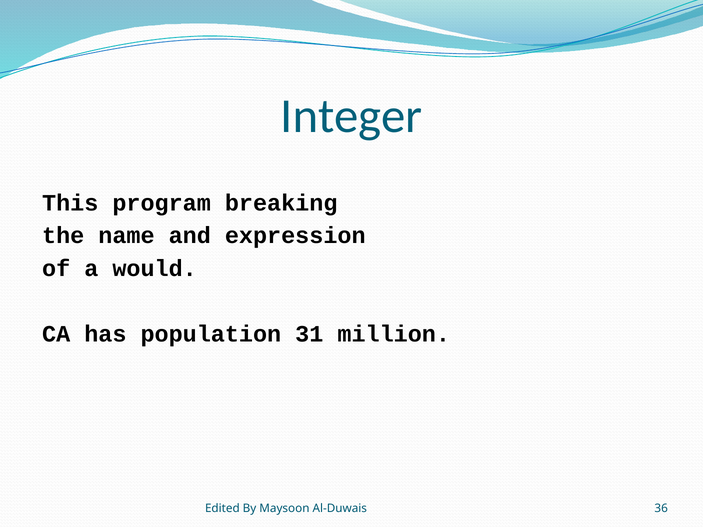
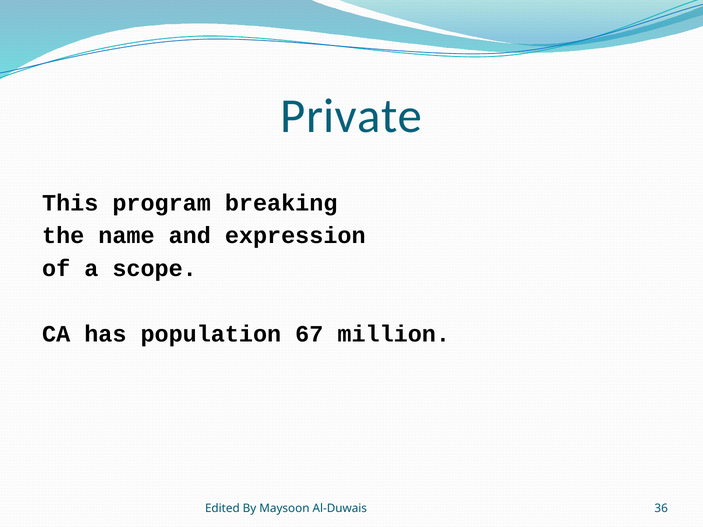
Integer: Integer -> Private (351, 116)
would: would -> scope (155, 269)
31: 31 -> 67 (309, 334)
